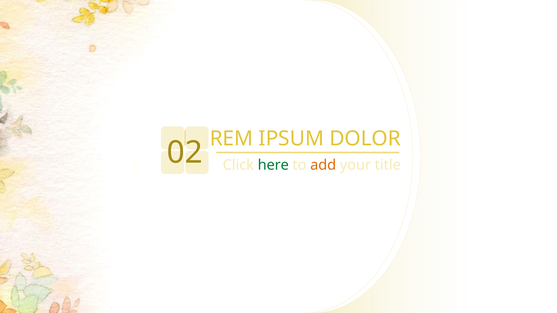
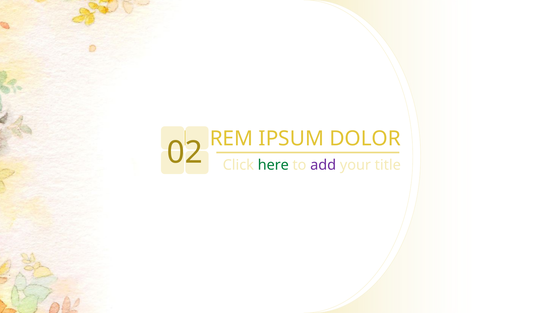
add colour: orange -> purple (323, 165)
